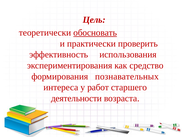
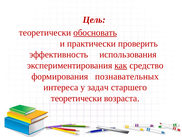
как underline: none -> present (121, 65)
работ: работ -> задач (98, 87)
деятельности: деятельности -> теоретически (76, 98)
